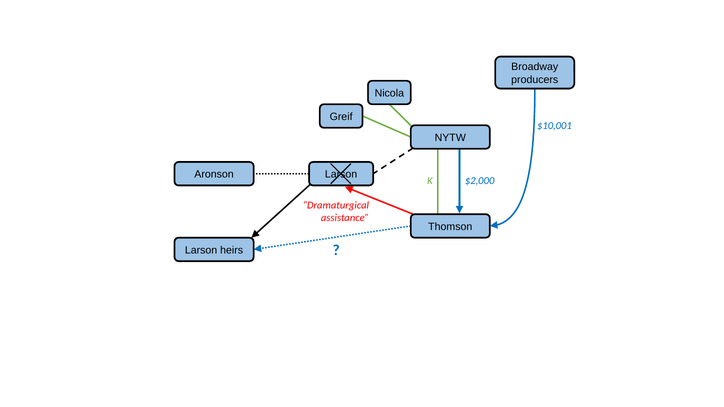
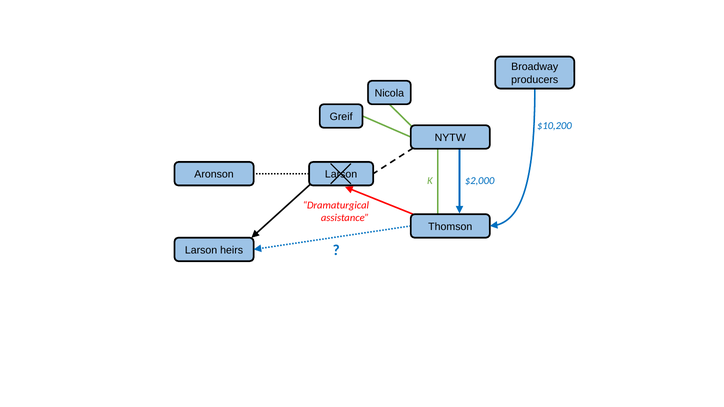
$10,001: $10,001 -> $10,200 (554, 126)
